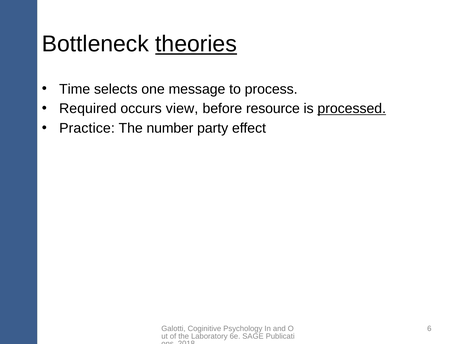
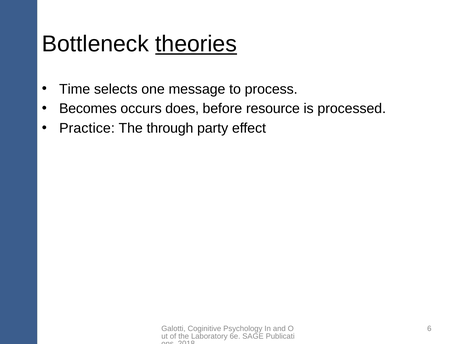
Required: Required -> Becomes (88, 109)
view: view -> does (182, 109)
processed underline: present -> none (352, 109)
number: number -> through (170, 128)
